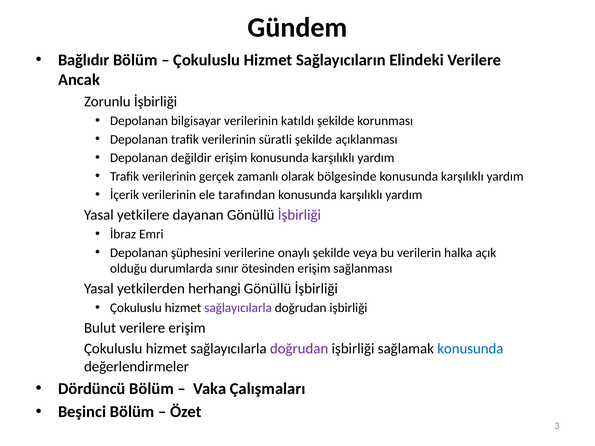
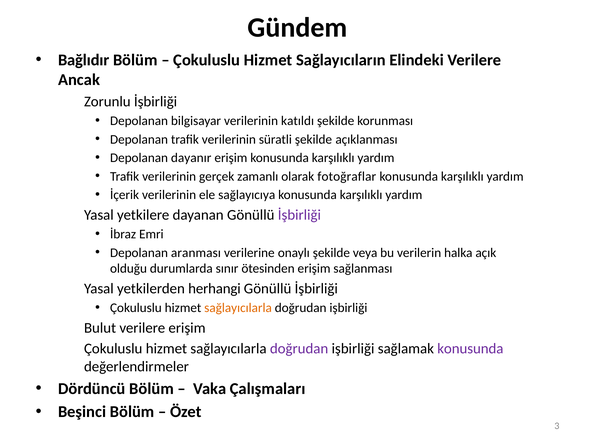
değildir: değildir -> dayanır (191, 158)
bölgesinde: bölgesinde -> fotoğraflar (347, 176)
tarafından: tarafından -> sağlayıcıya (247, 195)
şüphesini: şüphesini -> aranması (196, 253)
sağlayıcılarla colour: purple -> orange (238, 308)
konusunda colour: blue -> purple (470, 349)
